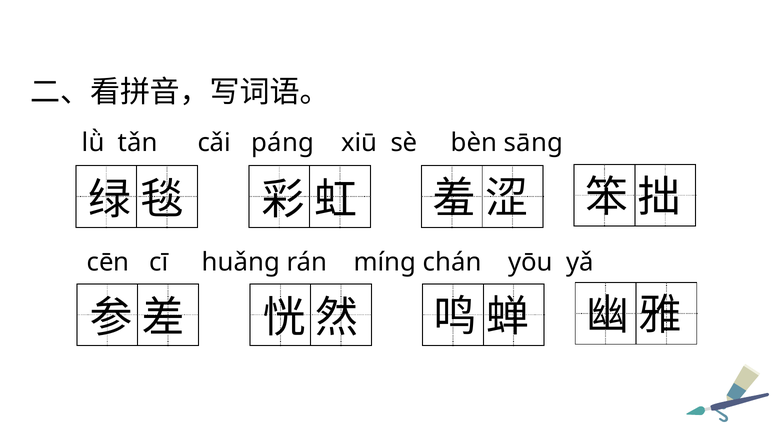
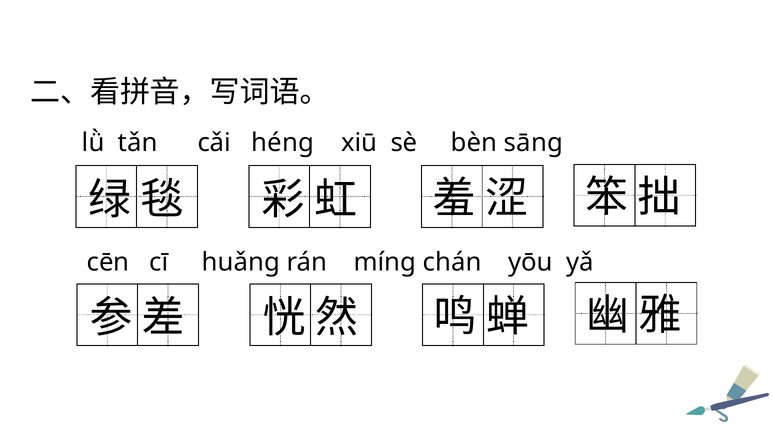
páng: páng -> héng (283, 143)
